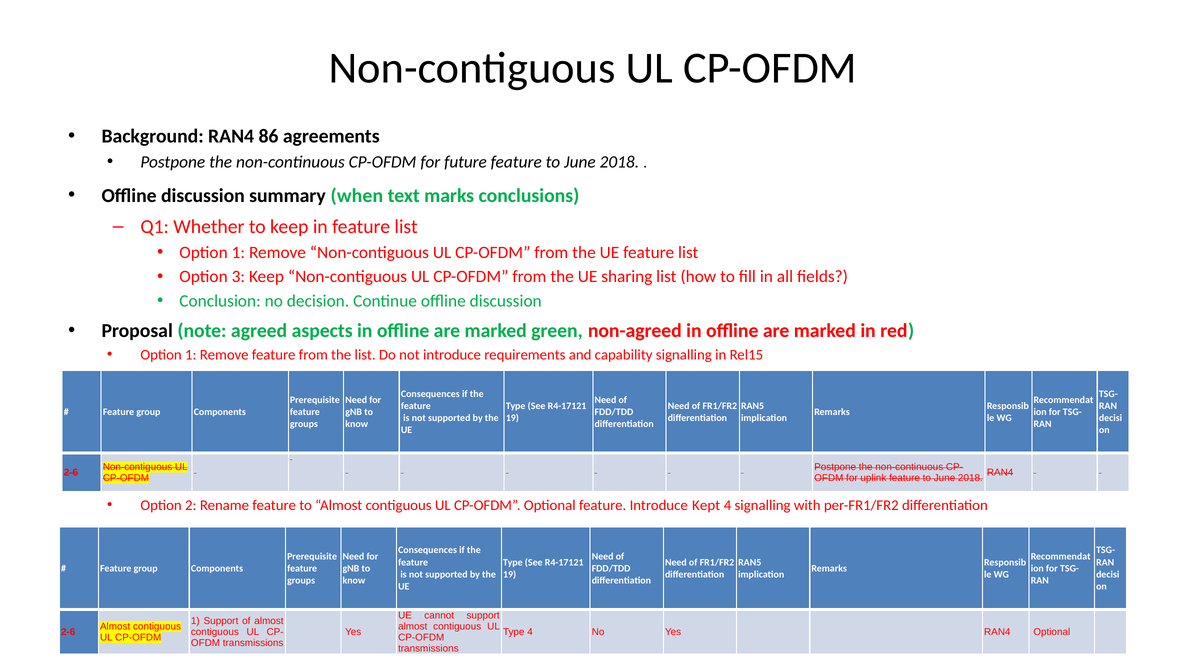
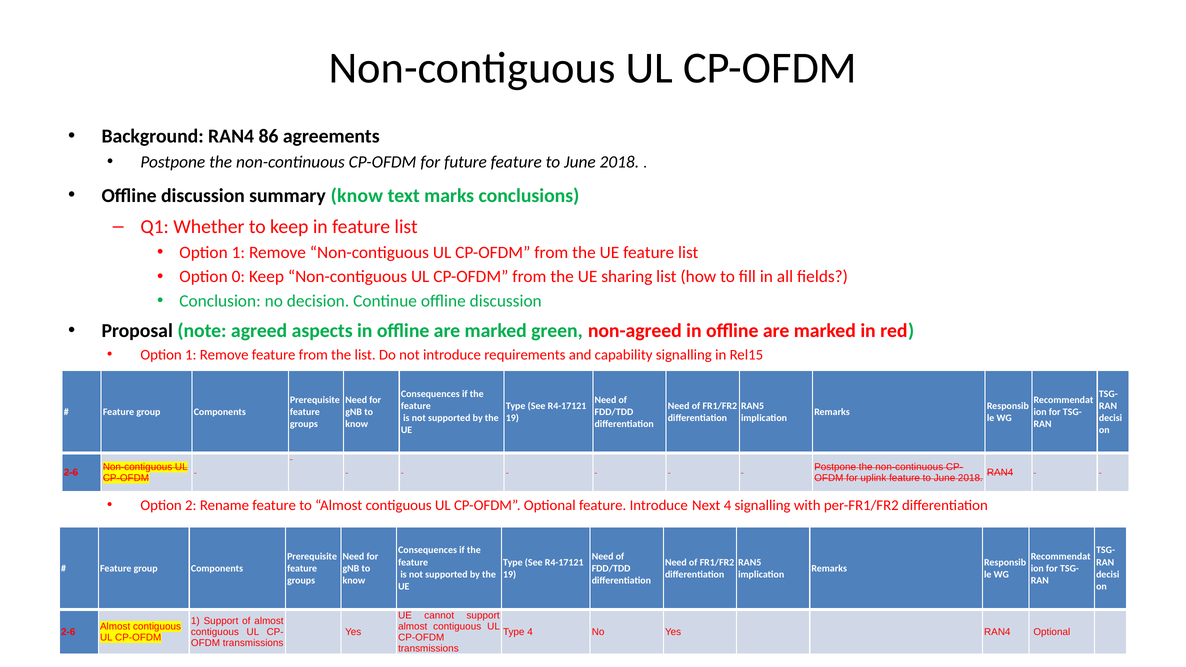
summary when: when -> know (357, 196)
3: 3 -> 0 (238, 277)
Kept: Kept -> Next (706, 505)
